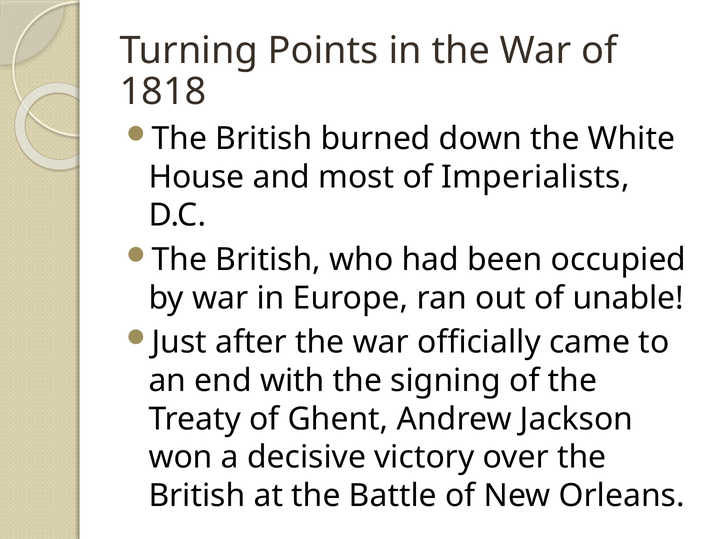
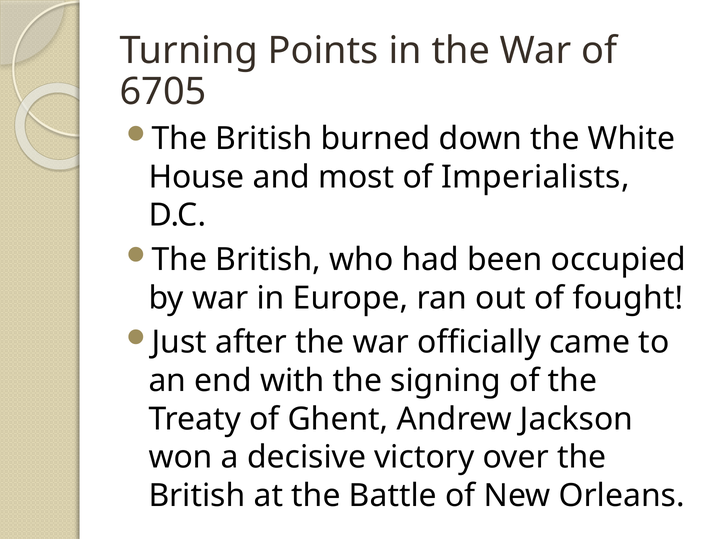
1818: 1818 -> 6705 (163, 92)
unable: unable -> fought (628, 298)
